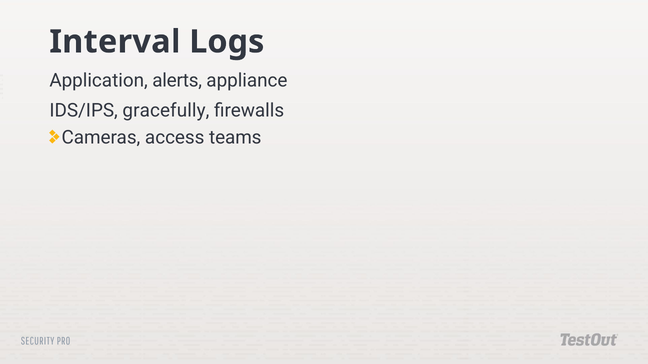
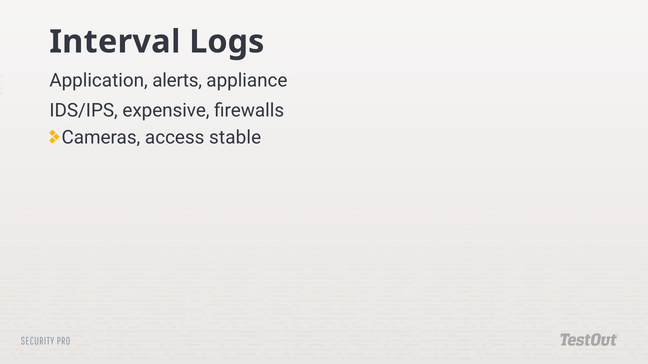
gracefully: gracefully -> expensive (166, 111)
teams: teams -> stable (235, 138)
